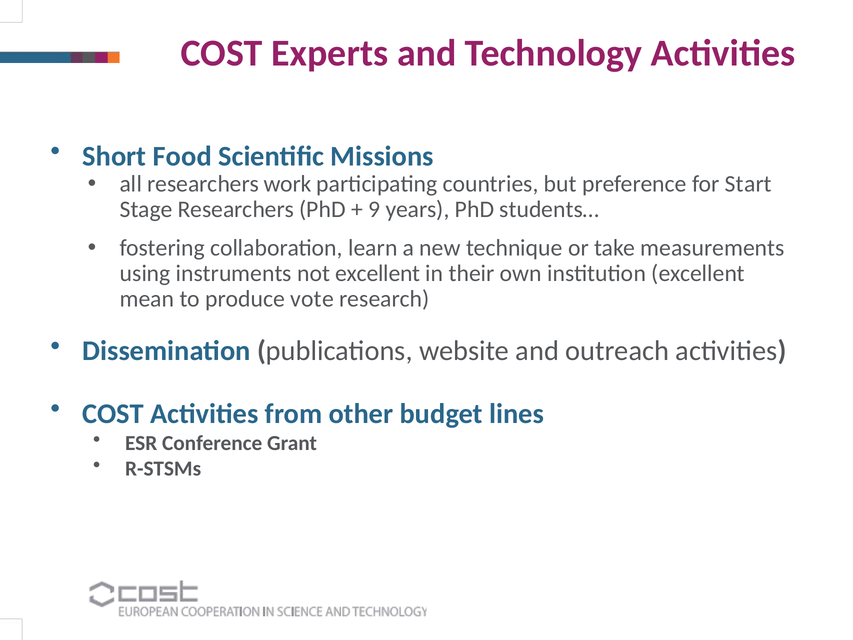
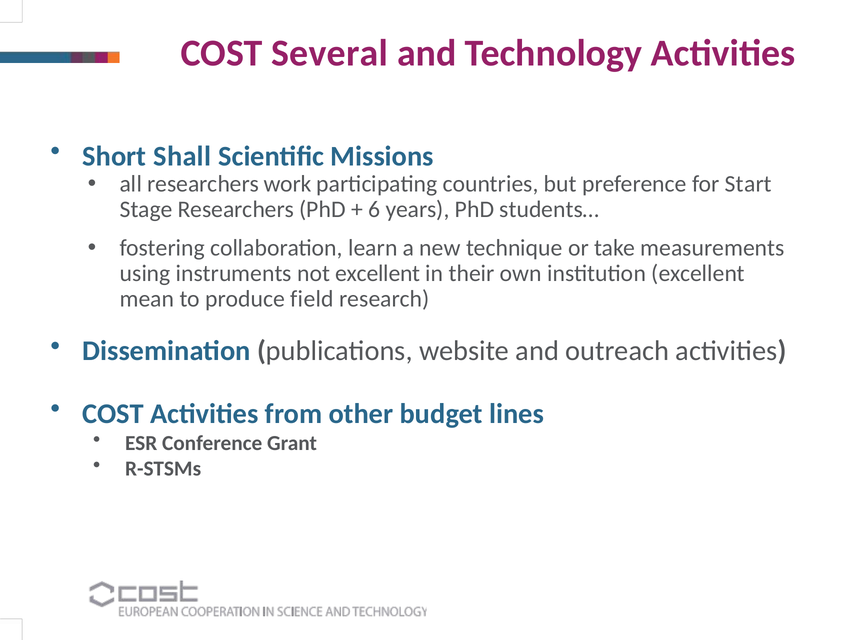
Experts: Experts -> Several (330, 53)
Food: Food -> Shall (182, 156)
9: 9 -> 6 (374, 209)
vote: vote -> field (312, 299)
